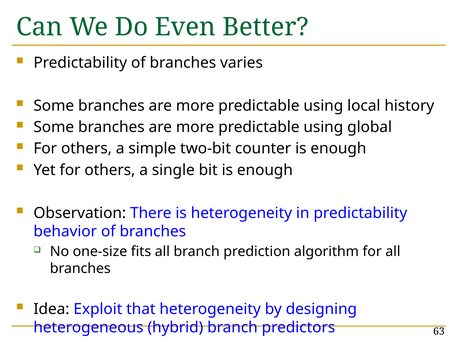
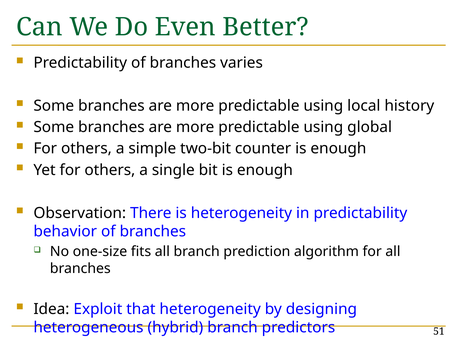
63: 63 -> 51 (439, 332)
